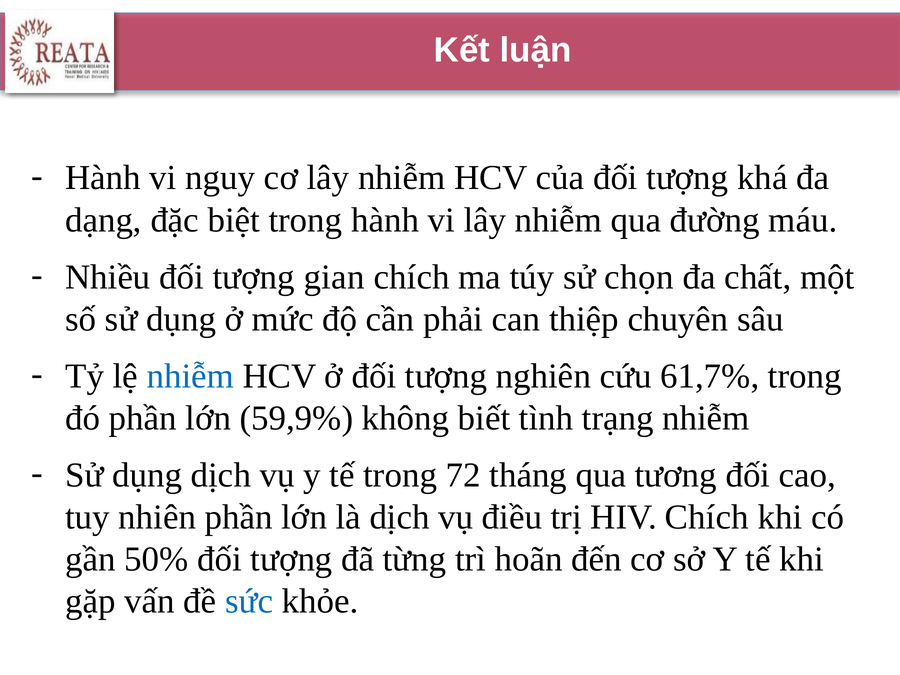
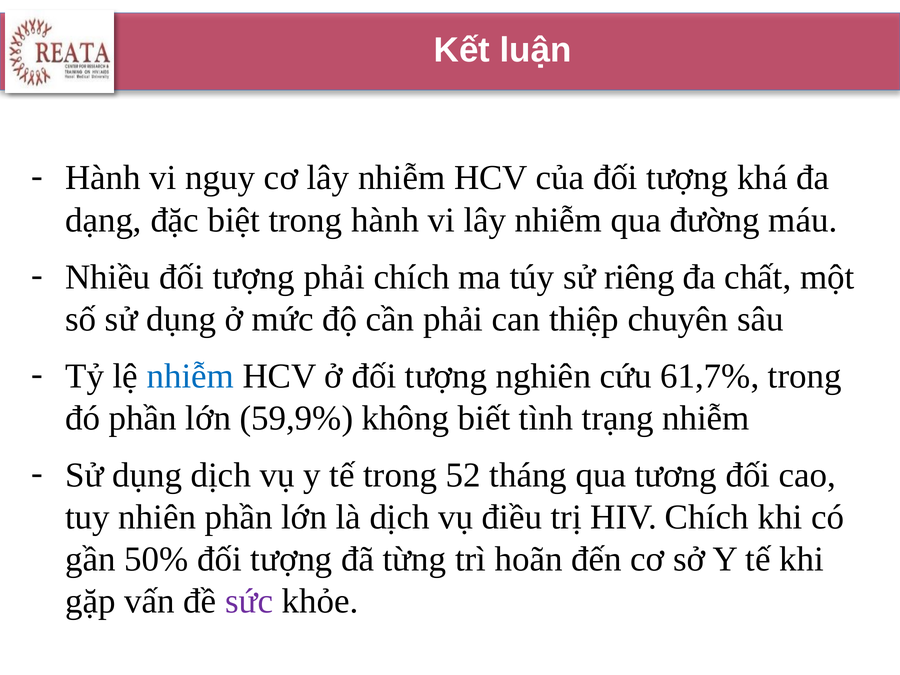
tượng gian: gian -> phải (334, 277)
chọn: chọn -> riêng (639, 277)
72: 72 -> 52 (463, 475)
sức colour: blue -> purple (249, 601)
